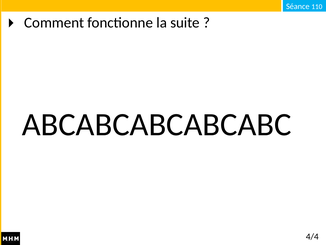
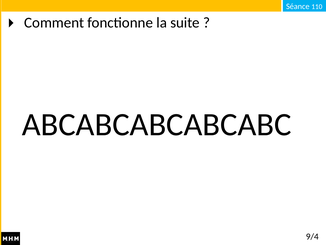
4/4: 4/4 -> 9/4 (312, 236)
